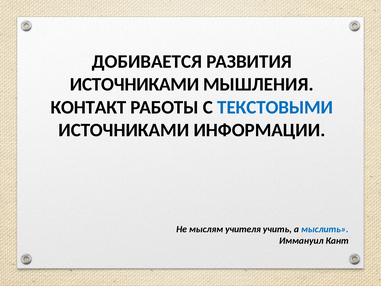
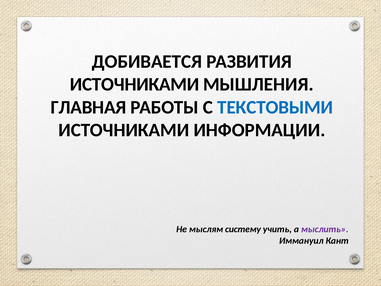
КОНТАКТ: КОНТАКТ -> ГЛАВНАЯ (88, 107)
учителя: учителя -> систему (243, 229)
мыслить colour: blue -> purple (325, 229)
